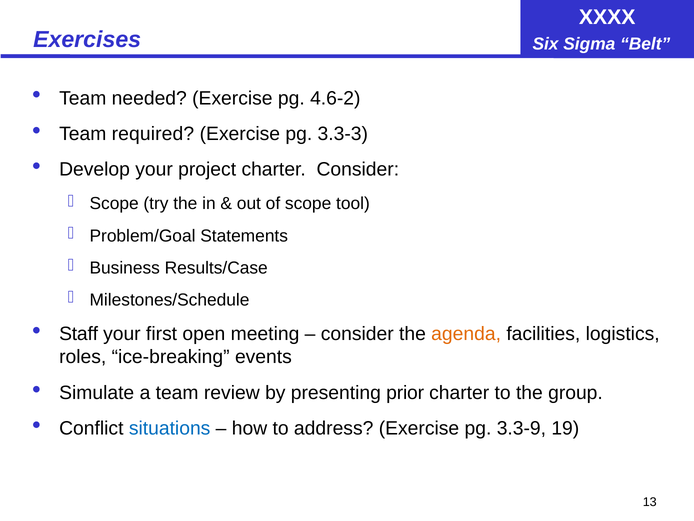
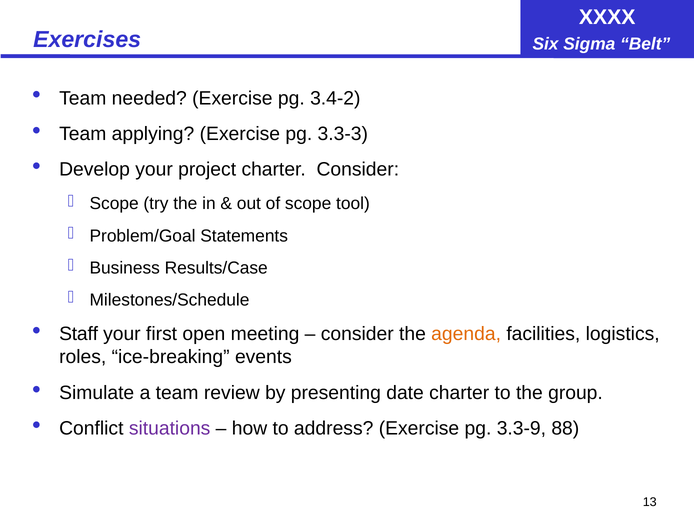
4.6-2: 4.6-2 -> 3.4-2 (335, 98)
required: required -> applying (153, 134)
prior: prior -> date (405, 392)
situations colour: blue -> purple (170, 428)
19: 19 -> 88 (565, 428)
